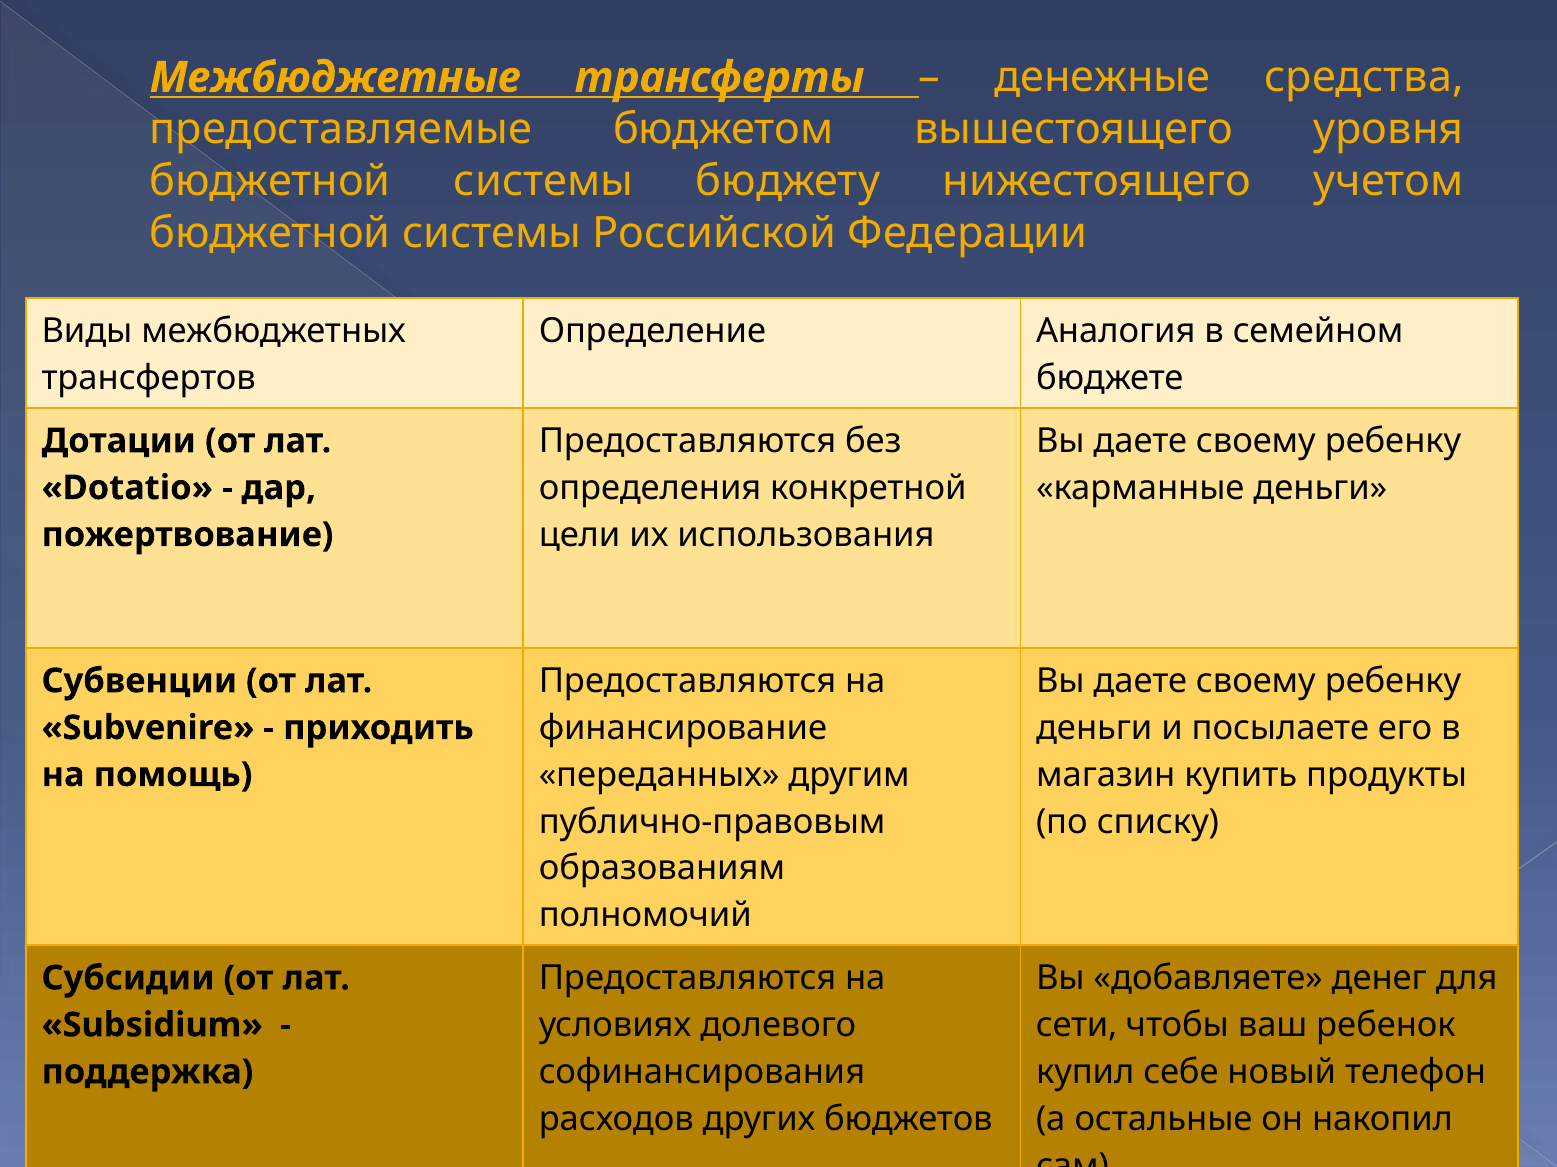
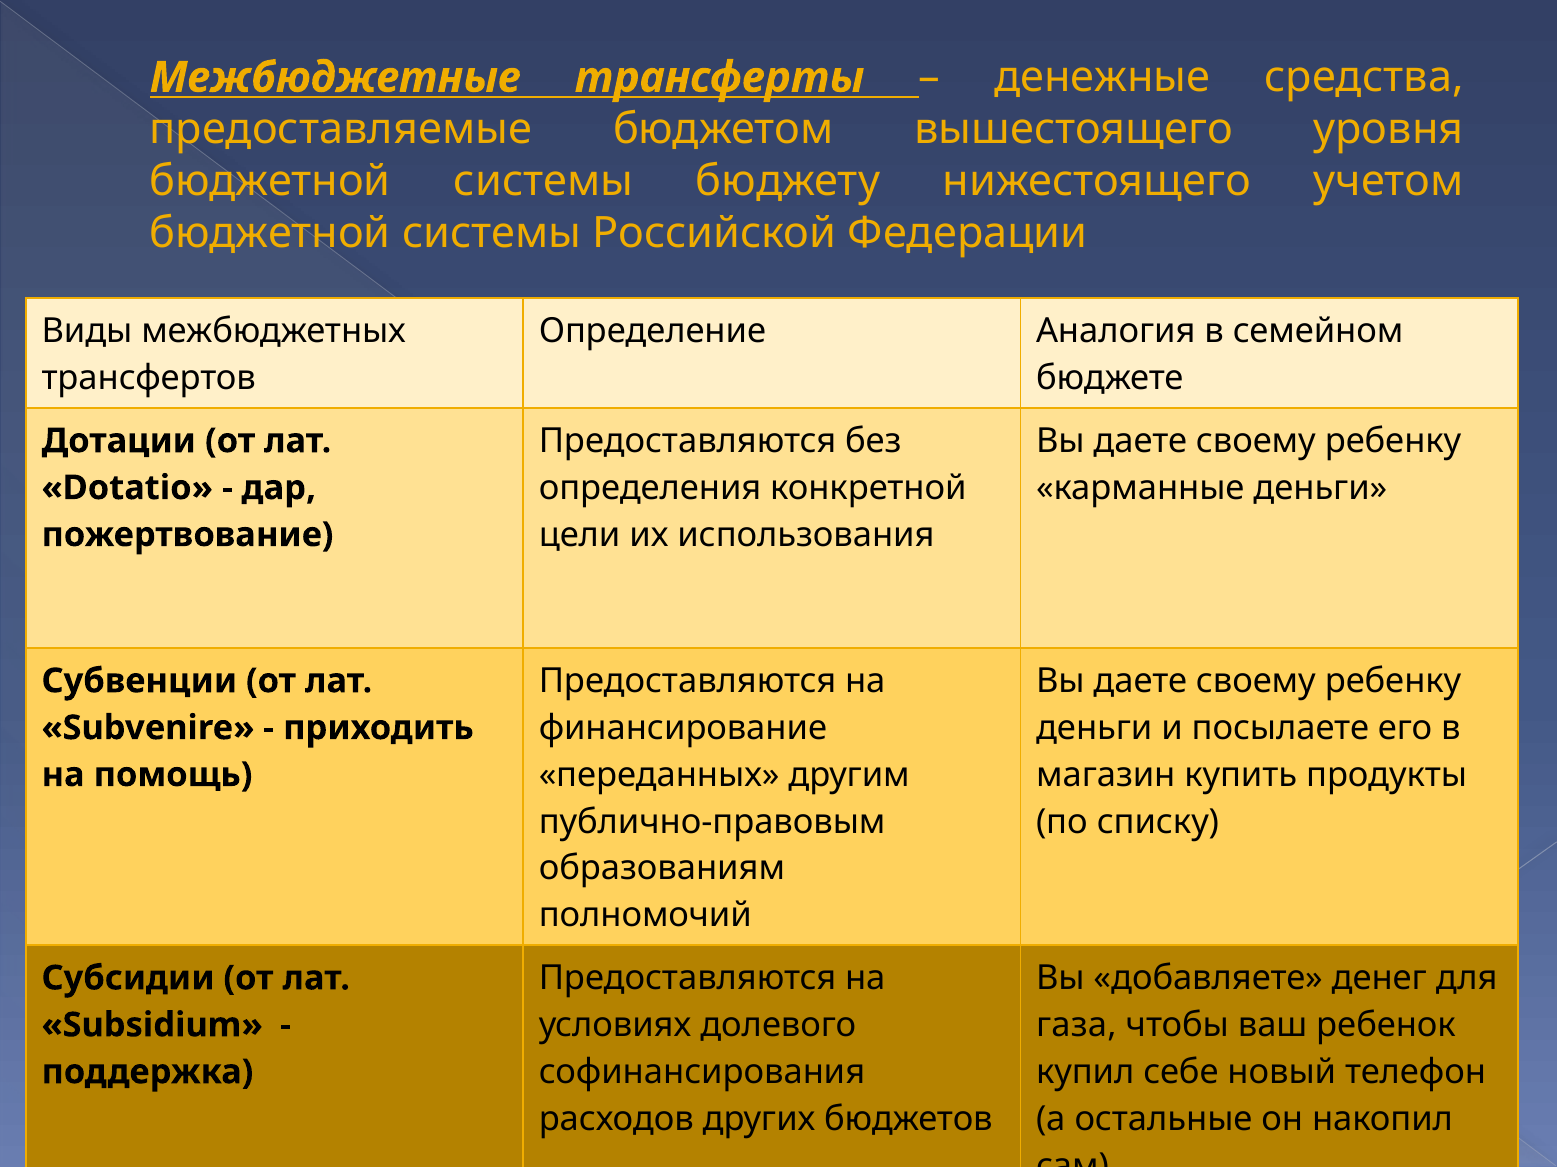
сети: сети -> газа (1076, 1026)
